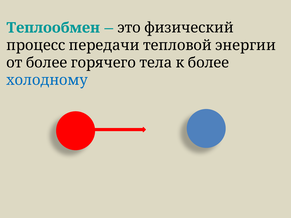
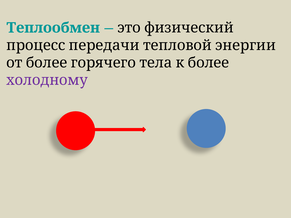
холодному colour: blue -> purple (47, 80)
